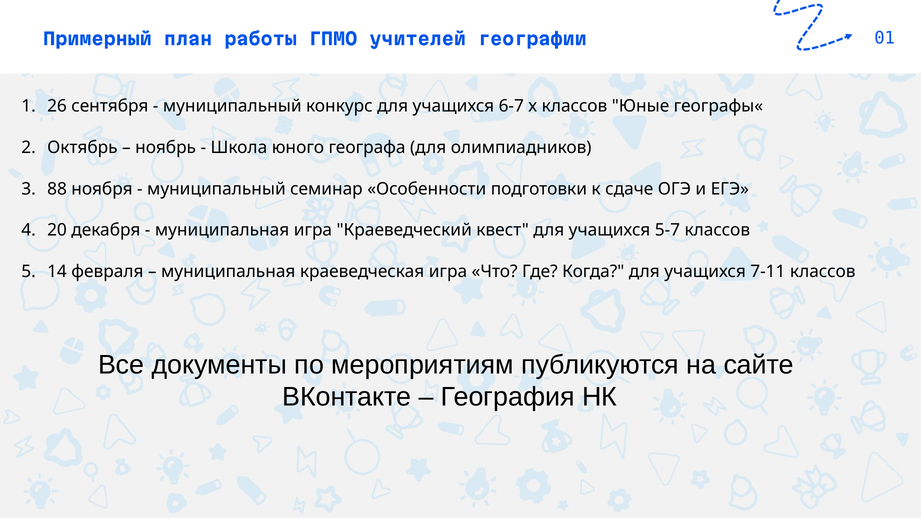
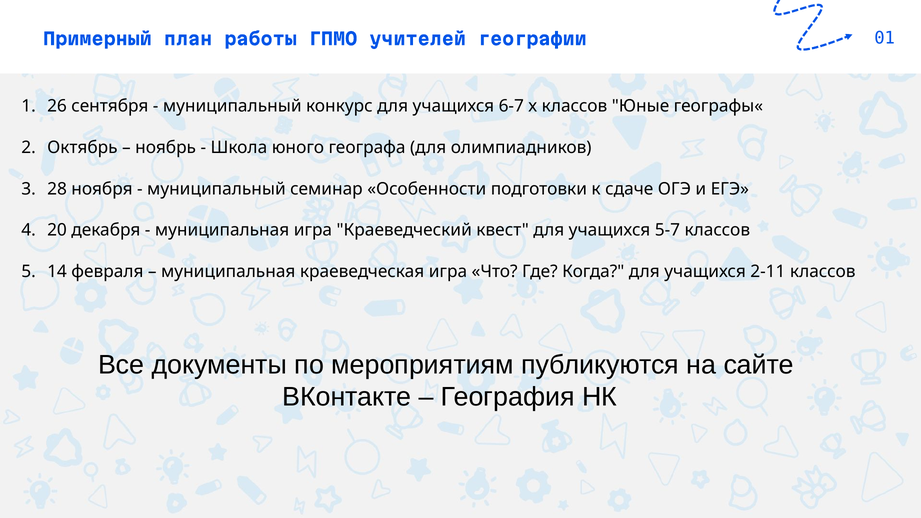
88: 88 -> 28 (57, 189)
7-11: 7-11 -> 2-11 (768, 272)
